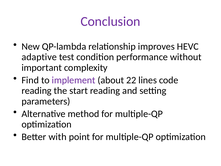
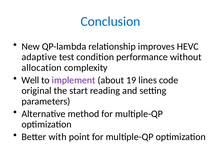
Conclusion colour: purple -> blue (110, 21)
important: important -> allocation (42, 68)
Find: Find -> Well (30, 80)
22: 22 -> 19 (131, 80)
reading: reading -> original (37, 91)
